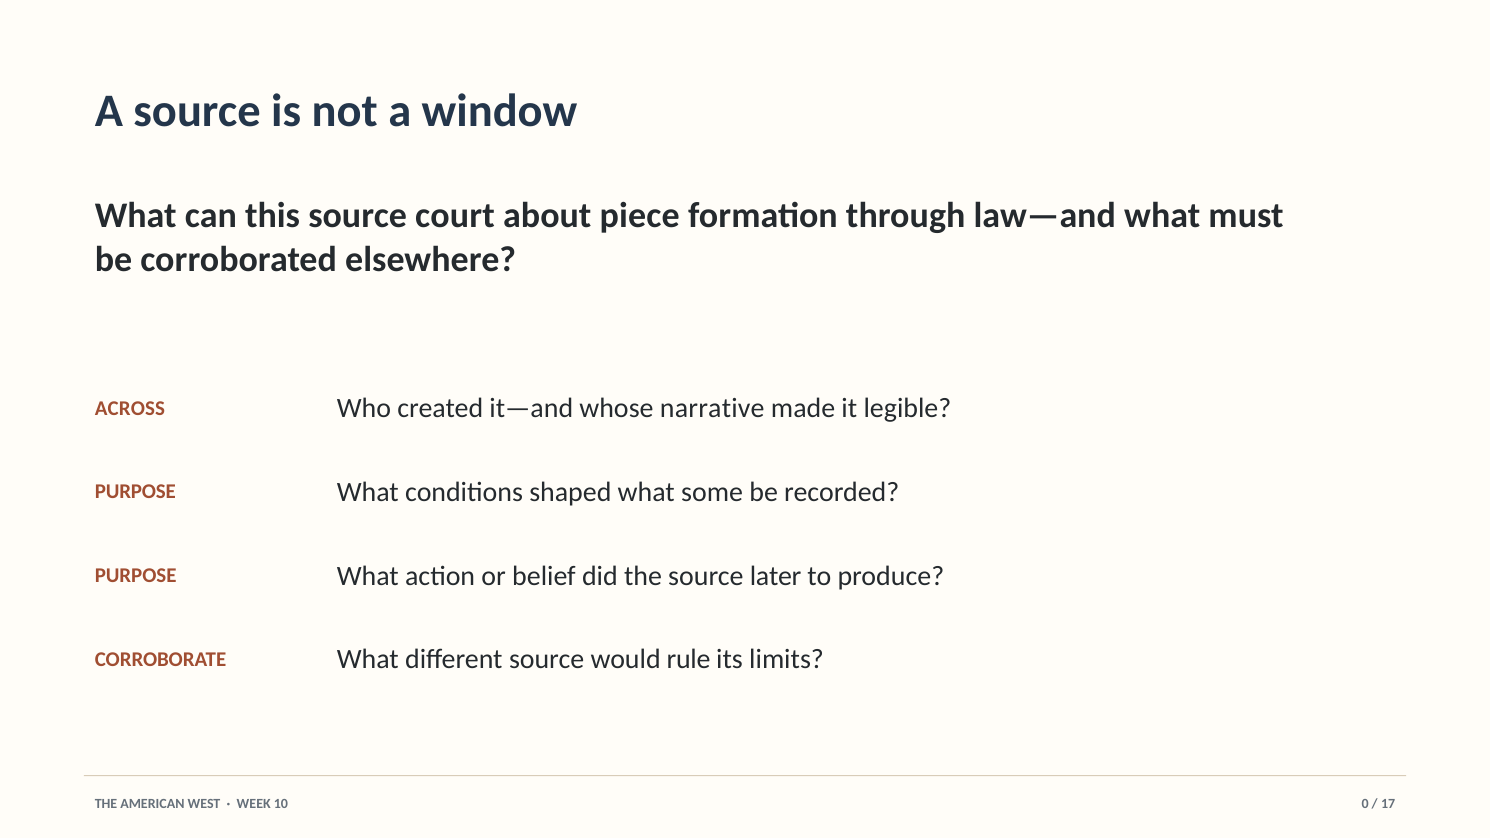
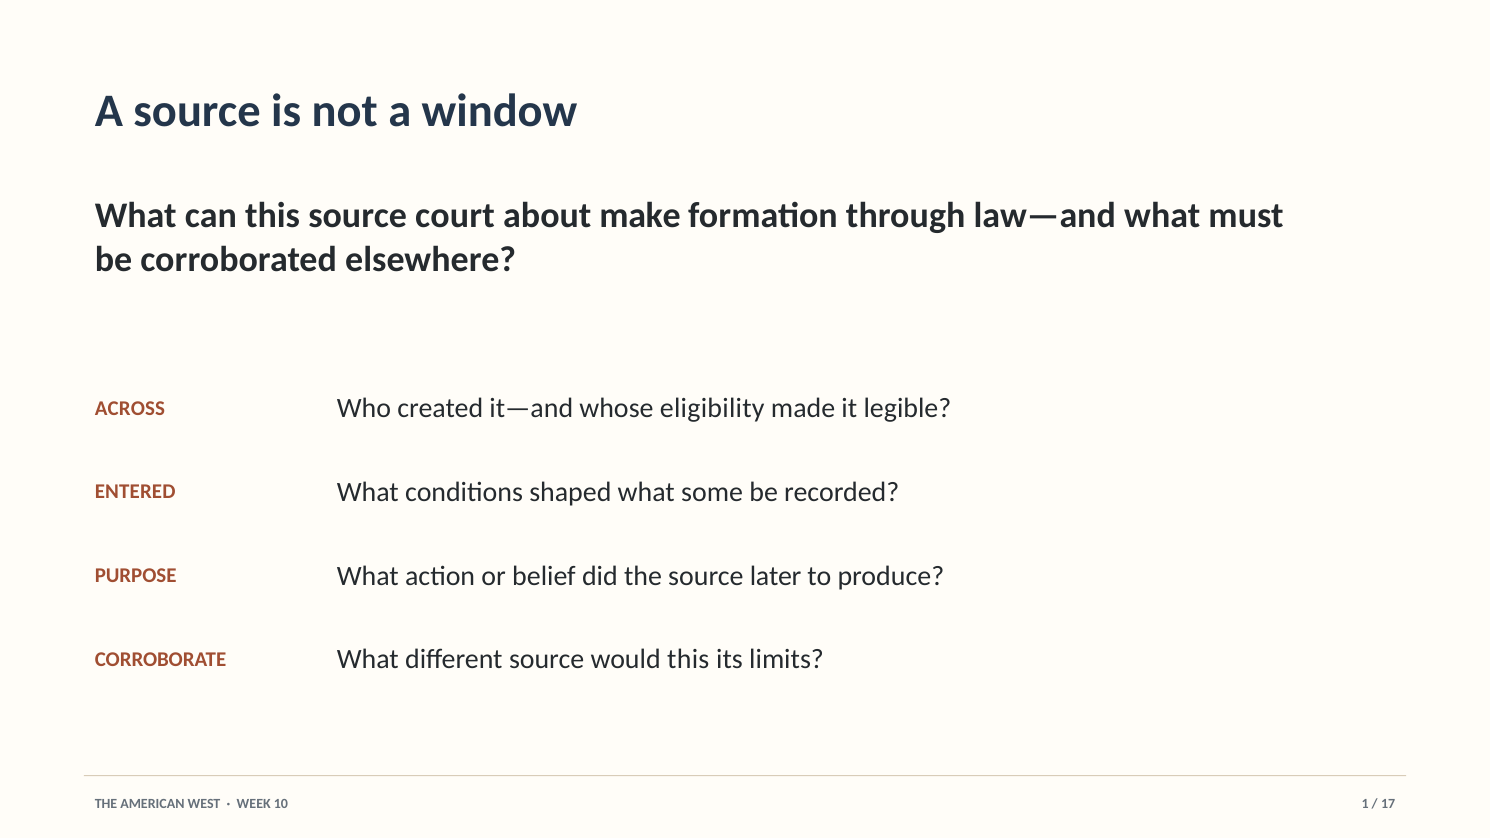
piece: piece -> make (640, 216)
narrative: narrative -> eligibility (712, 408)
PURPOSE: PURPOSE -> ENTERED (135, 492)
would rule: rule -> this (688, 660)
0: 0 -> 1 (1365, 804)
